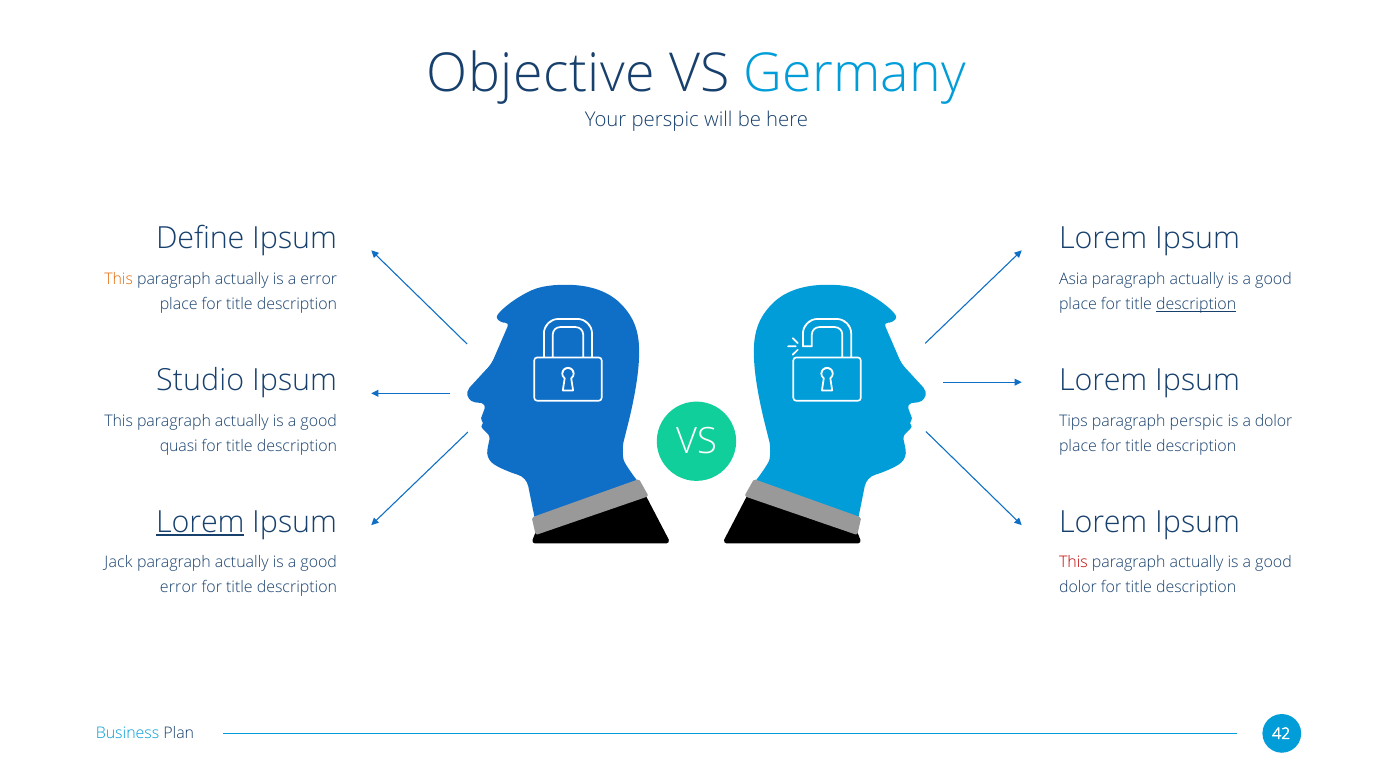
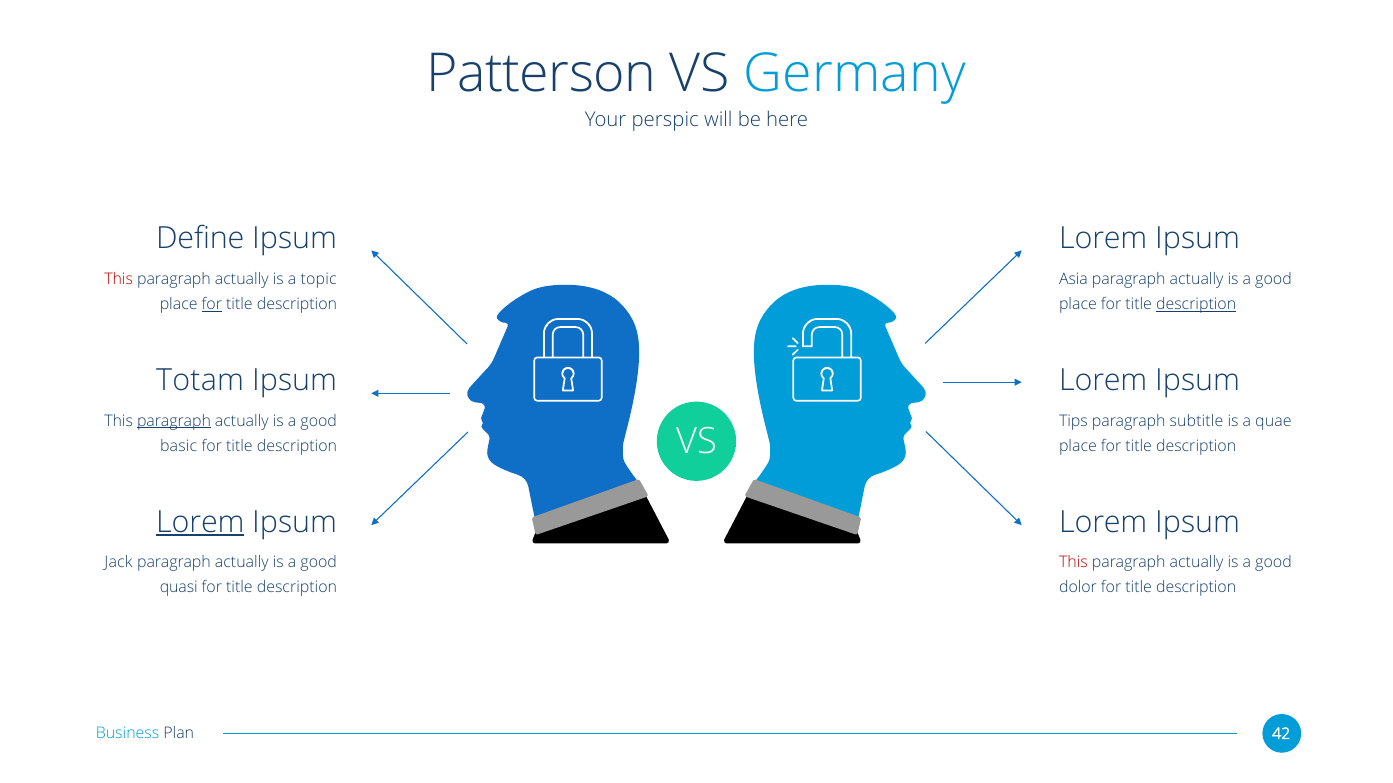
Objective: Objective -> Patterson (541, 74)
This colour: orange -> red (119, 279)
a error: error -> topic (319, 279)
for underline: none -> present (212, 304)
Studio: Studio -> Totam (200, 381)
paragraph underline: none -> present (174, 421)
paragraph perspic: perspic -> subtitle (1197, 421)
a dolor: dolor -> quae (1273, 421)
quasi: quasi -> basic (179, 446)
error: error -> quasi (179, 588)
